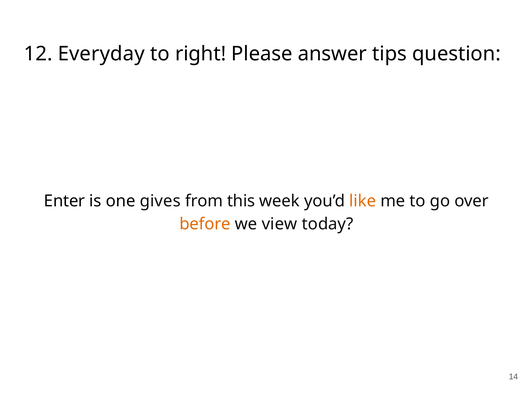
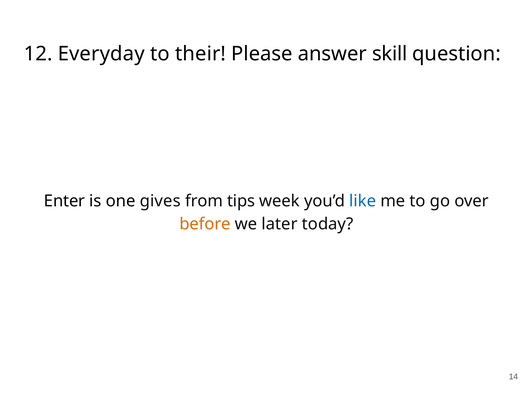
right: right -> their (201, 54)
tips: tips -> skill (390, 54)
this: this -> tips (241, 201)
like colour: orange -> blue (363, 201)
view: view -> later (280, 224)
